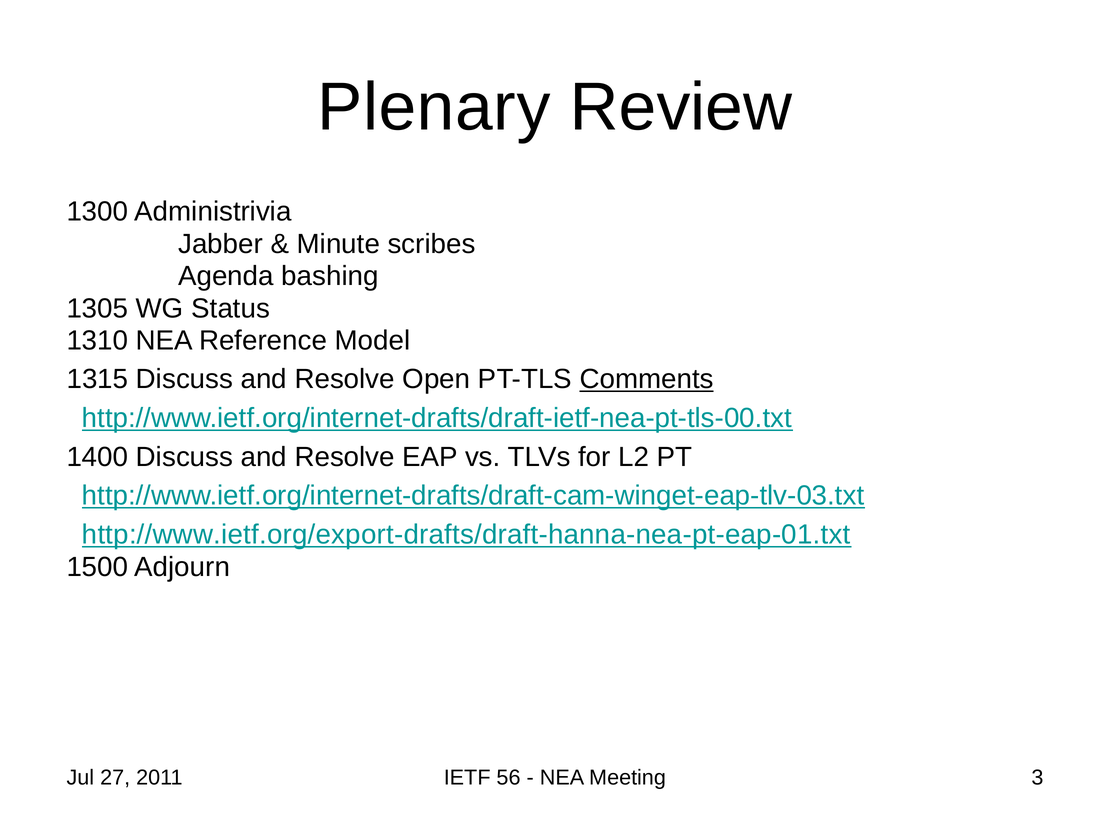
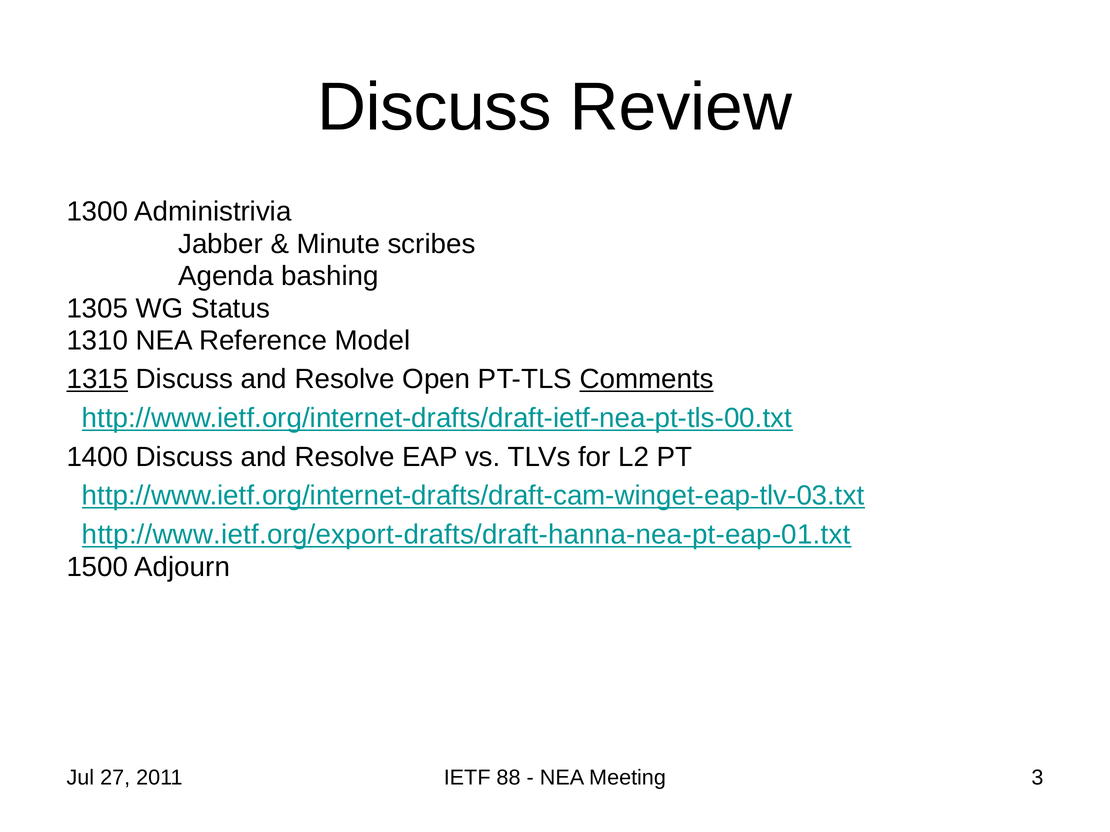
Plenary: Plenary -> Discuss (434, 107)
1315 underline: none -> present (97, 379)
56: 56 -> 88 (509, 778)
